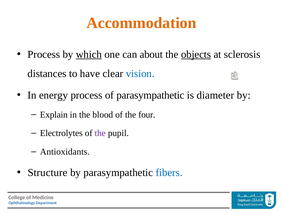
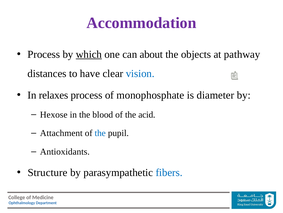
Accommodation colour: orange -> purple (141, 23)
objects underline: present -> none (196, 54)
sclerosis: sclerosis -> pathway (242, 54)
energy: energy -> relaxes (54, 95)
of parasympathetic: parasympathetic -> monophosphate (150, 95)
Explain: Explain -> Hexose (54, 114)
four: four -> acid (147, 114)
Electrolytes: Electrolytes -> Attachment (61, 133)
the colour: purple -> blue (100, 133)
